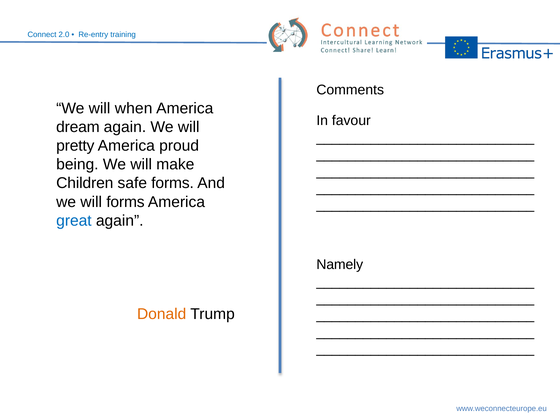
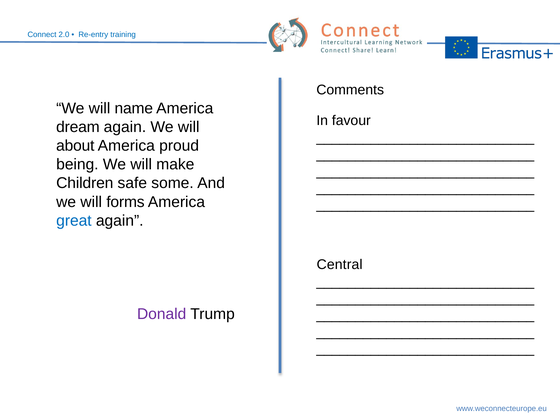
when: when -> name (134, 108)
pretty: pretty -> about (75, 146)
safe forms: forms -> some (173, 183)
Namely: Namely -> Central (340, 265)
Donald colour: orange -> purple (162, 314)
